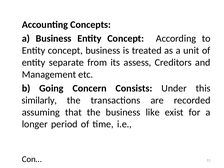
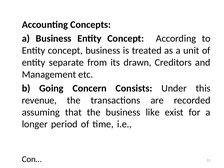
assess: assess -> drawn (137, 62)
similarly: similarly -> revenue (39, 100)
